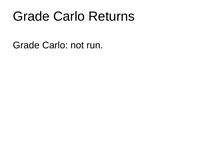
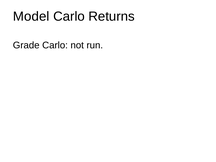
Grade: Grade -> Model (31, 16)
